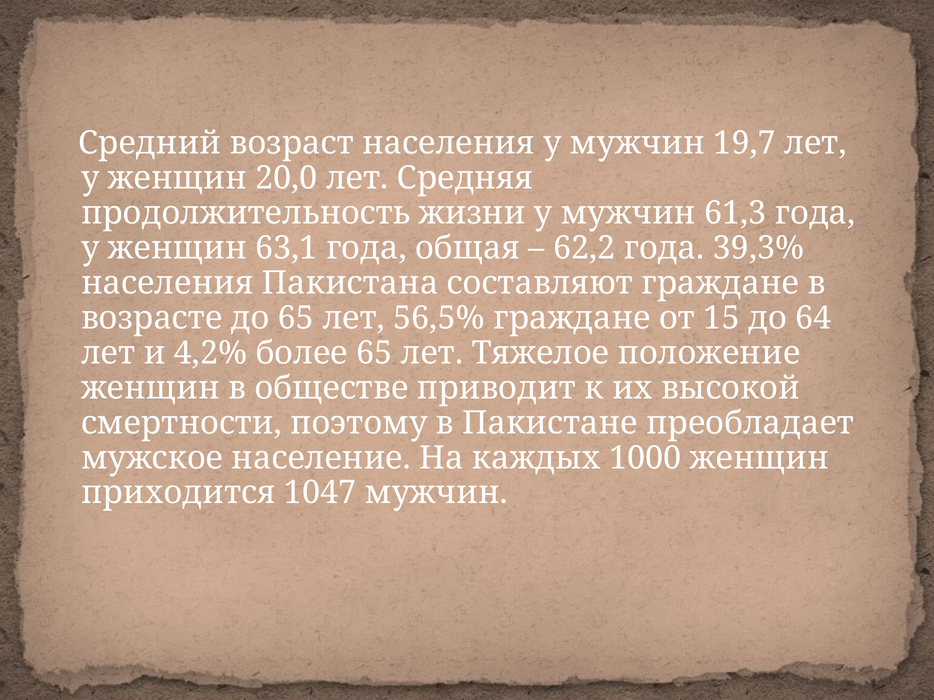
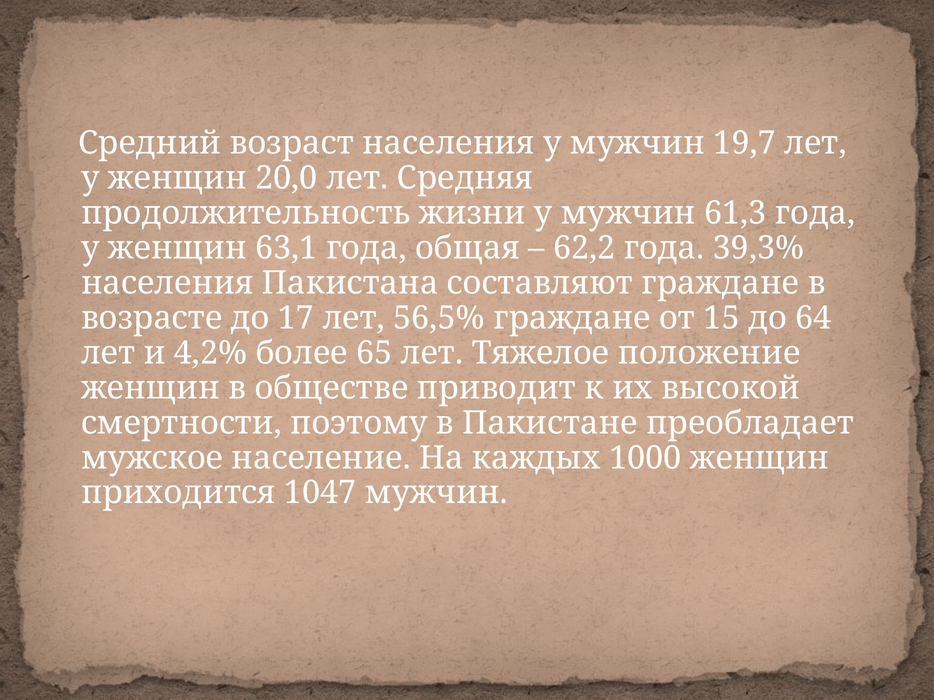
до 65: 65 -> 17 (296, 318)
